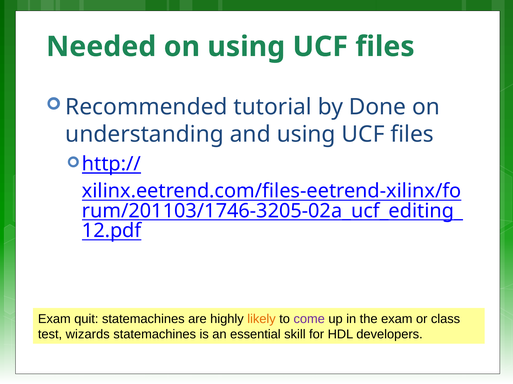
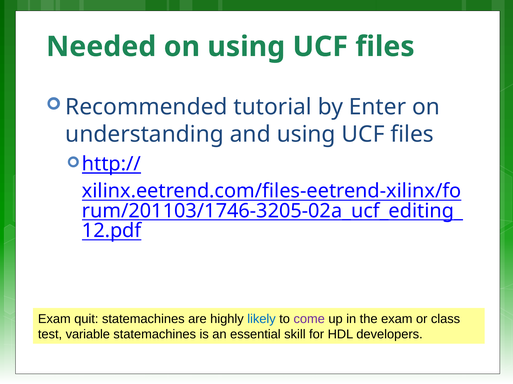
Done: Done -> Enter (378, 107)
likely colour: orange -> blue (262, 320)
wizards: wizards -> variable (88, 335)
